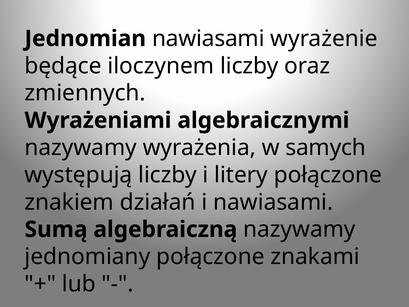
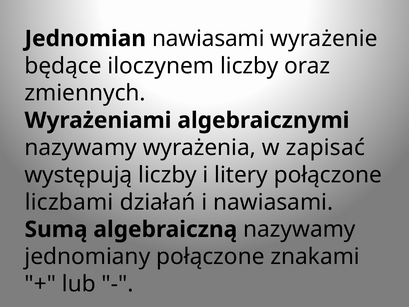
samych: samych -> zapisać (325, 148)
znakiem: znakiem -> liczbami (69, 202)
